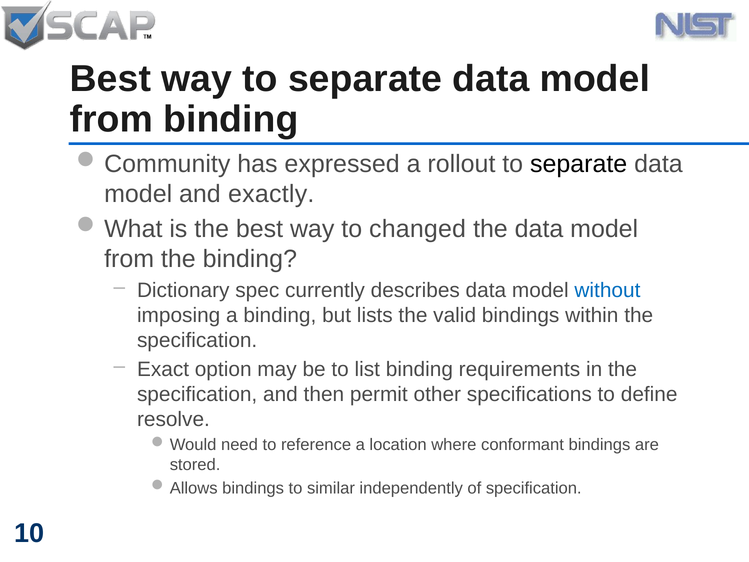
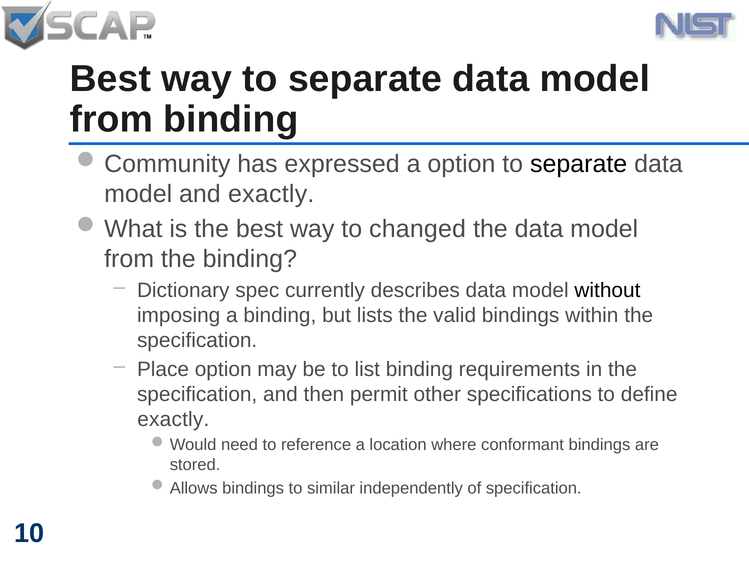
a rollout: rollout -> option (461, 164)
without colour: blue -> black (607, 290)
Exact: Exact -> Place (163, 369)
resolve: resolve -> exactly (173, 419)
